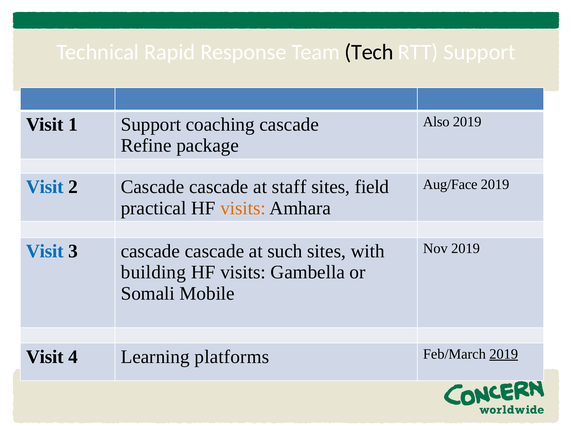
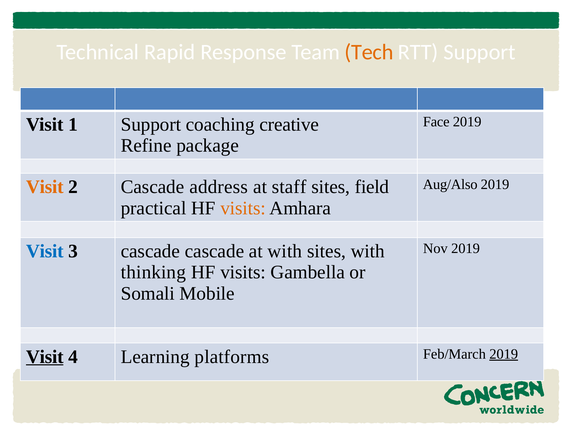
Tech colour: black -> orange (369, 52)
Also: Also -> Face (436, 122)
coaching cascade: cascade -> creative (289, 124)
Aug/Face: Aug/Face -> Aug/Also (450, 184)
Visit colour: blue -> orange (45, 187)
2 Cascade cascade: cascade -> address (219, 187)
at such: such -> with (285, 251)
building: building -> thinking (153, 272)
Visit underline: none -> present (45, 356)
